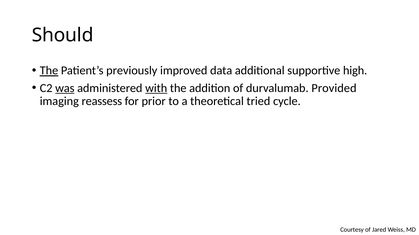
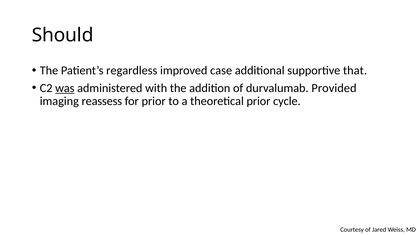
The underline: present -> none (49, 71)
previously: previously -> regardless (132, 71)
data: data -> case (221, 71)
high: high -> that (355, 71)
with underline: present -> none (156, 88)
theoretical tried: tried -> prior (259, 102)
